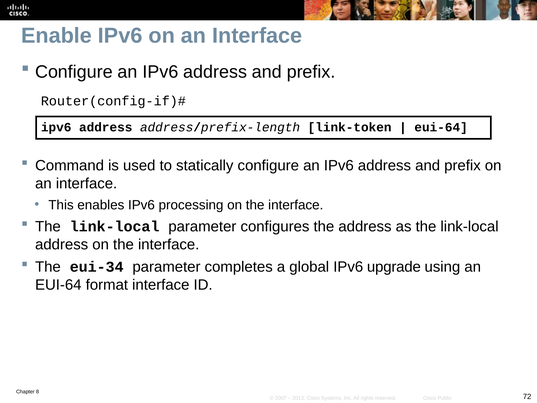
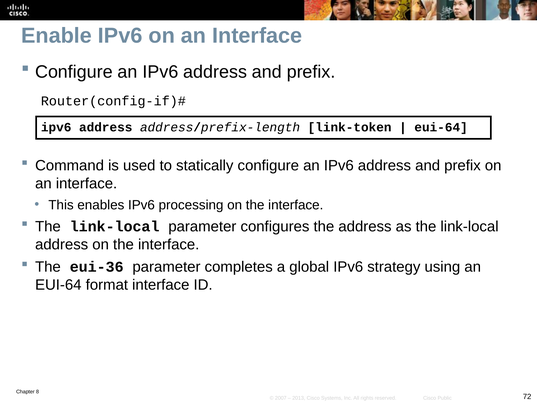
eui-34: eui-34 -> eui-36 (97, 267)
upgrade: upgrade -> strategy (394, 267)
